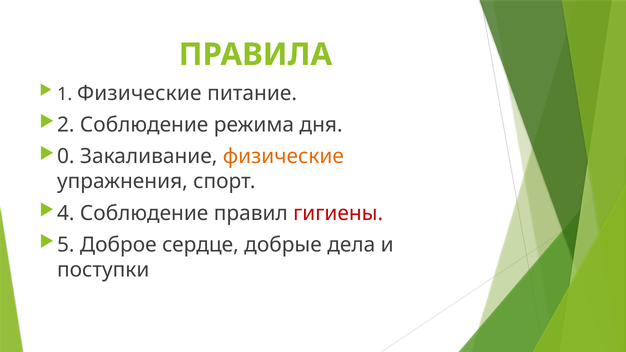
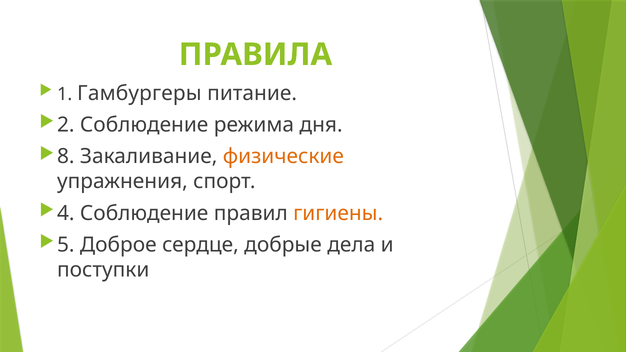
1 Физические: Физические -> Гамбургеры (139, 93)
0: 0 -> 8 (66, 157)
гигиены colour: red -> orange (338, 213)
